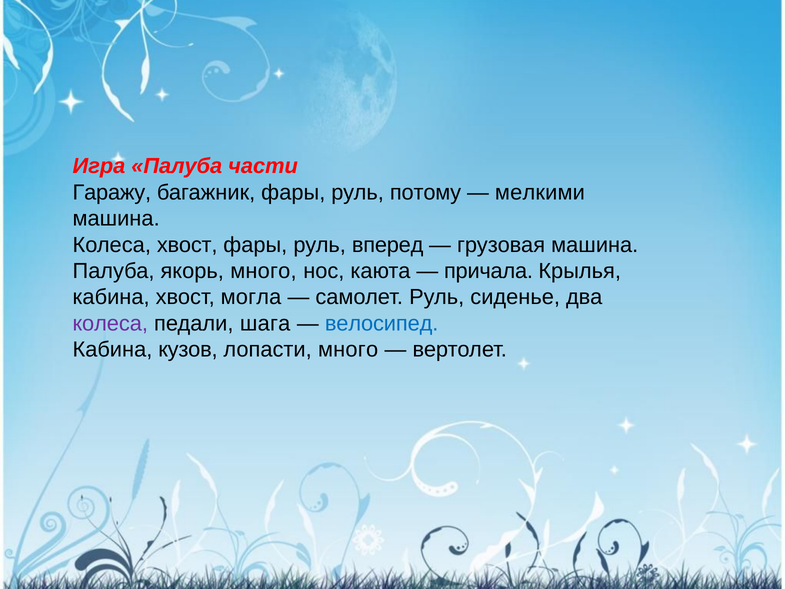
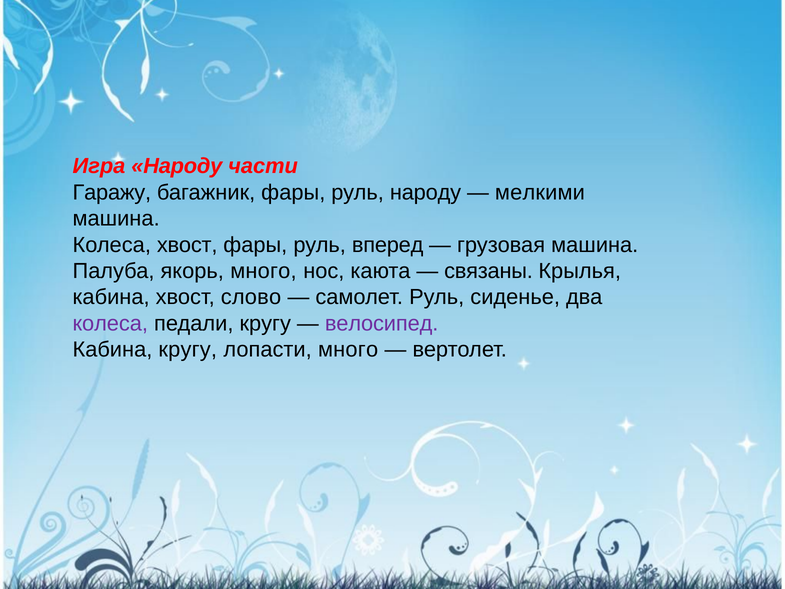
Игра Палуба: Палуба -> Народу (177, 166)
руль потому: потому -> народу (426, 192)
причала: причала -> связаны (488, 271)
могла: могла -> слово (251, 297)
педали шага: шага -> кругу (265, 323)
велосипед colour: blue -> purple (382, 323)
Кабина кузов: кузов -> кругу (188, 349)
